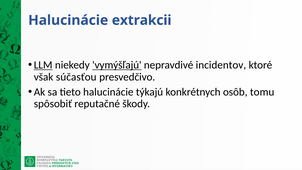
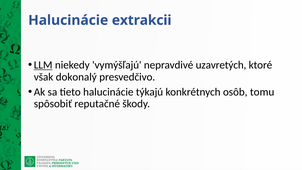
vymýšľajú underline: present -> none (117, 65)
incidentov: incidentov -> uzavretých (221, 65)
súčasťou: súčasťou -> dokonalý (76, 77)
